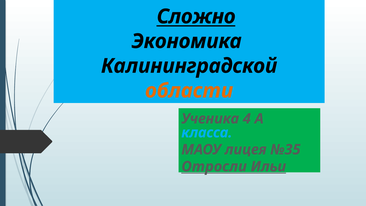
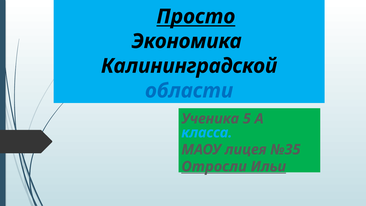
Сложно: Сложно -> Просто (196, 17)
области colour: orange -> blue (189, 91)
4: 4 -> 5 (247, 119)
